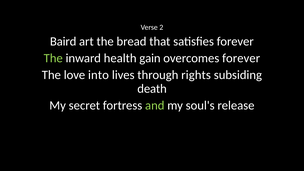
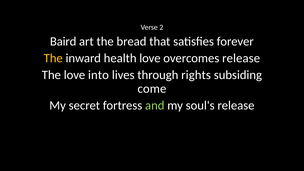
The colour: light green -> yellow (53, 58)
health gain: gain -> love (150, 58)
overcomes forever: forever -> release (241, 58)
death: death -> come (152, 89)
